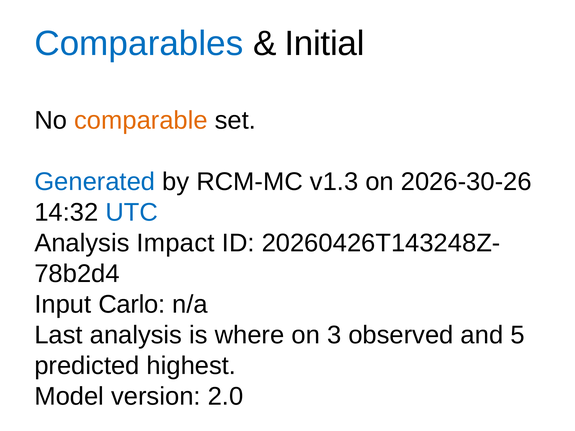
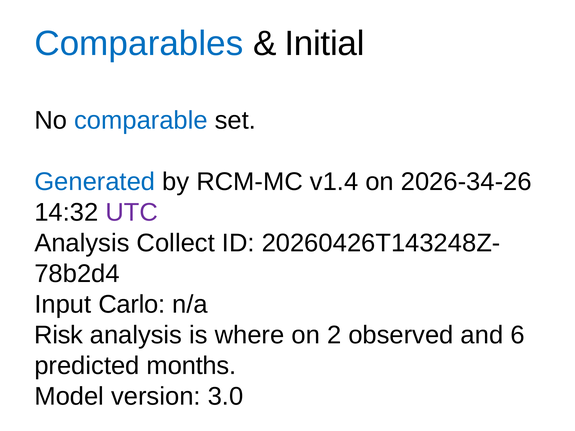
comparable colour: orange -> blue (141, 121)
v1.3: v1.3 -> v1.4 (334, 182)
2026-30-26: 2026-30-26 -> 2026-34-26 (466, 182)
UTC colour: blue -> purple (132, 213)
Impact: Impact -> Collect (176, 243)
Last: Last -> Risk (59, 335)
3: 3 -> 2 (334, 335)
5: 5 -> 6 (518, 335)
highest: highest -> months (191, 366)
2.0: 2.0 -> 3.0 (226, 397)
